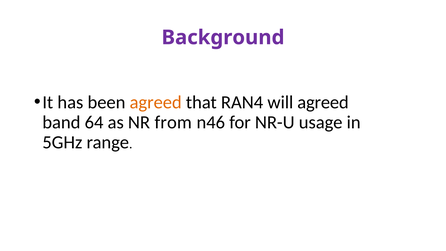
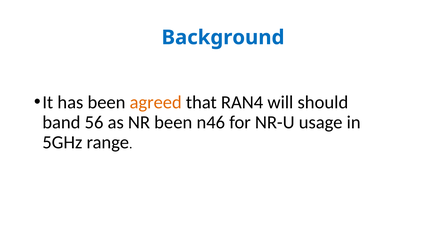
Background colour: purple -> blue (223, 37)
will agreed: agreed -> should (323, 102)
64: 64 -> 56 (94, 122)
NR from: from -> been (173, 122)
